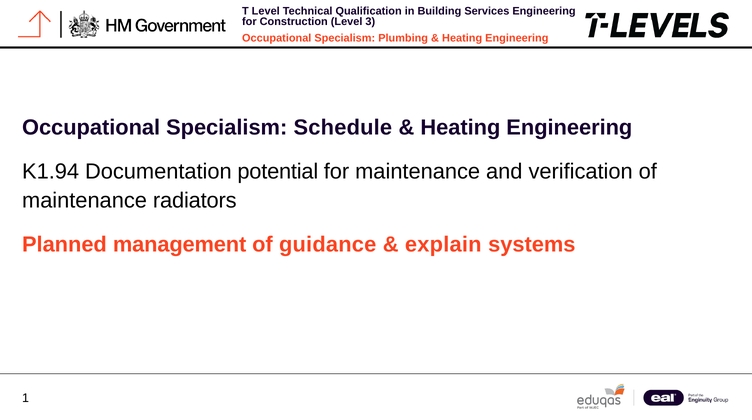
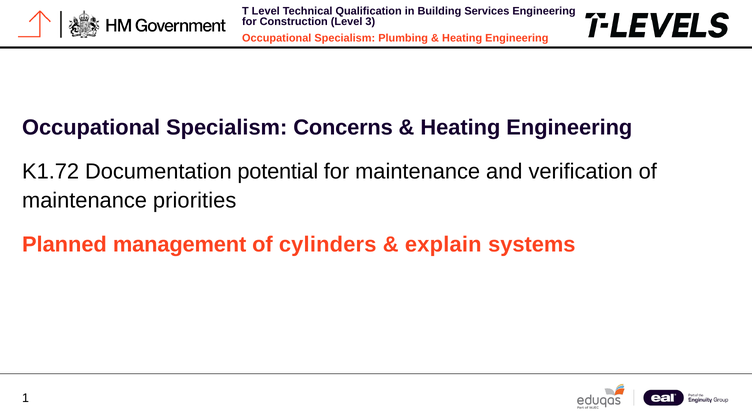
Schedule: Schedule -> Concerns (343, 128)
K1.94: K1.94 -> K1.72 (51, 172)
radiators: radiators -> priorities (195, 201)
guidance: guidance -> cylinders (328, 245)
